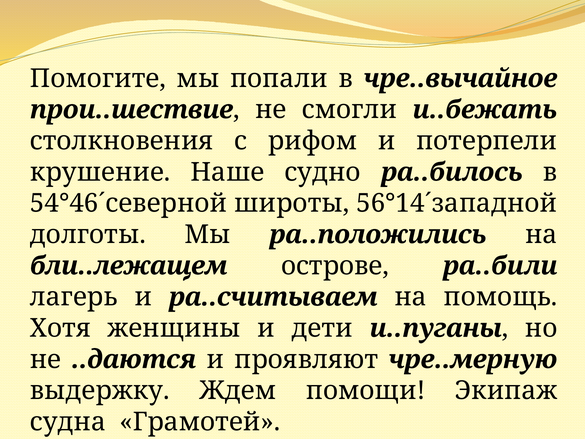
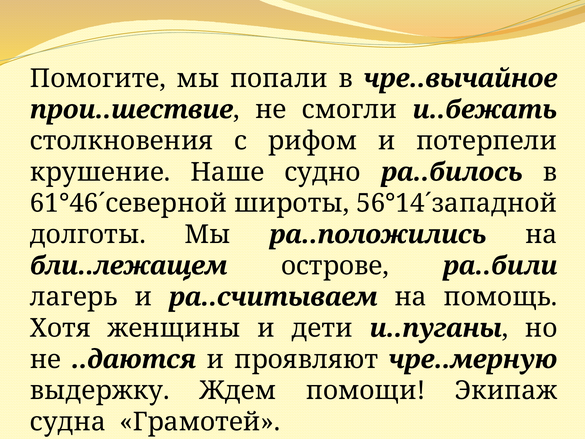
54°46´северной: 54°46´северной -> 61°46´северной (129, 203)
